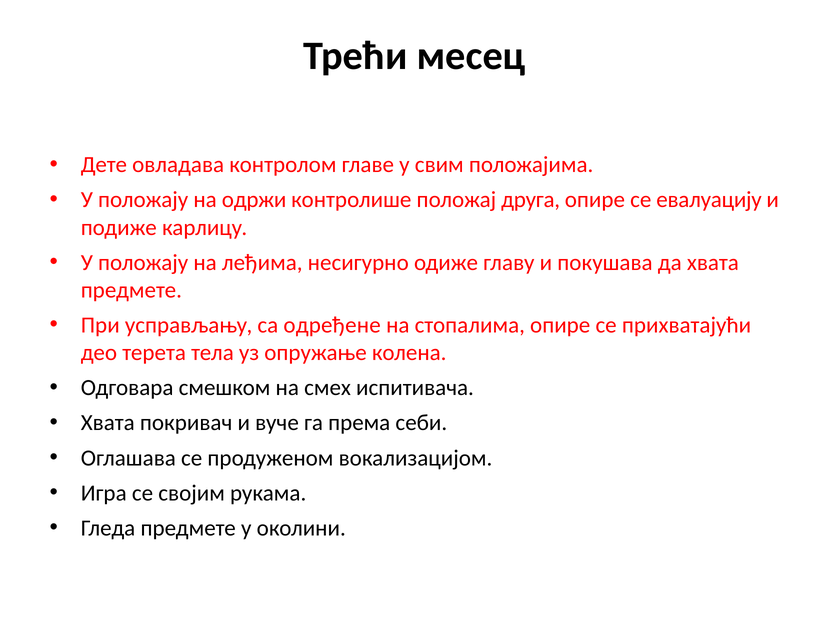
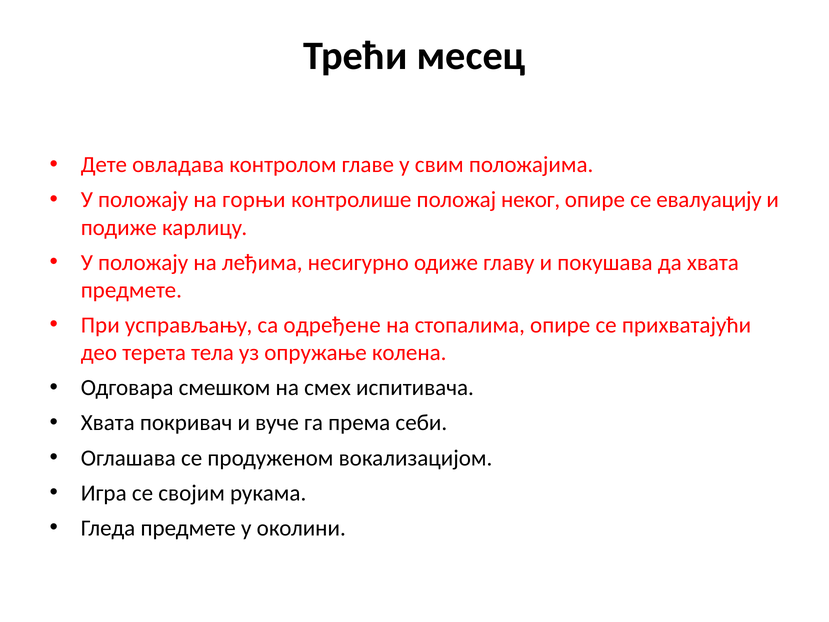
одржи: одржи -> горњи (254, 200)
друга: друга -> неког (531, 200)
